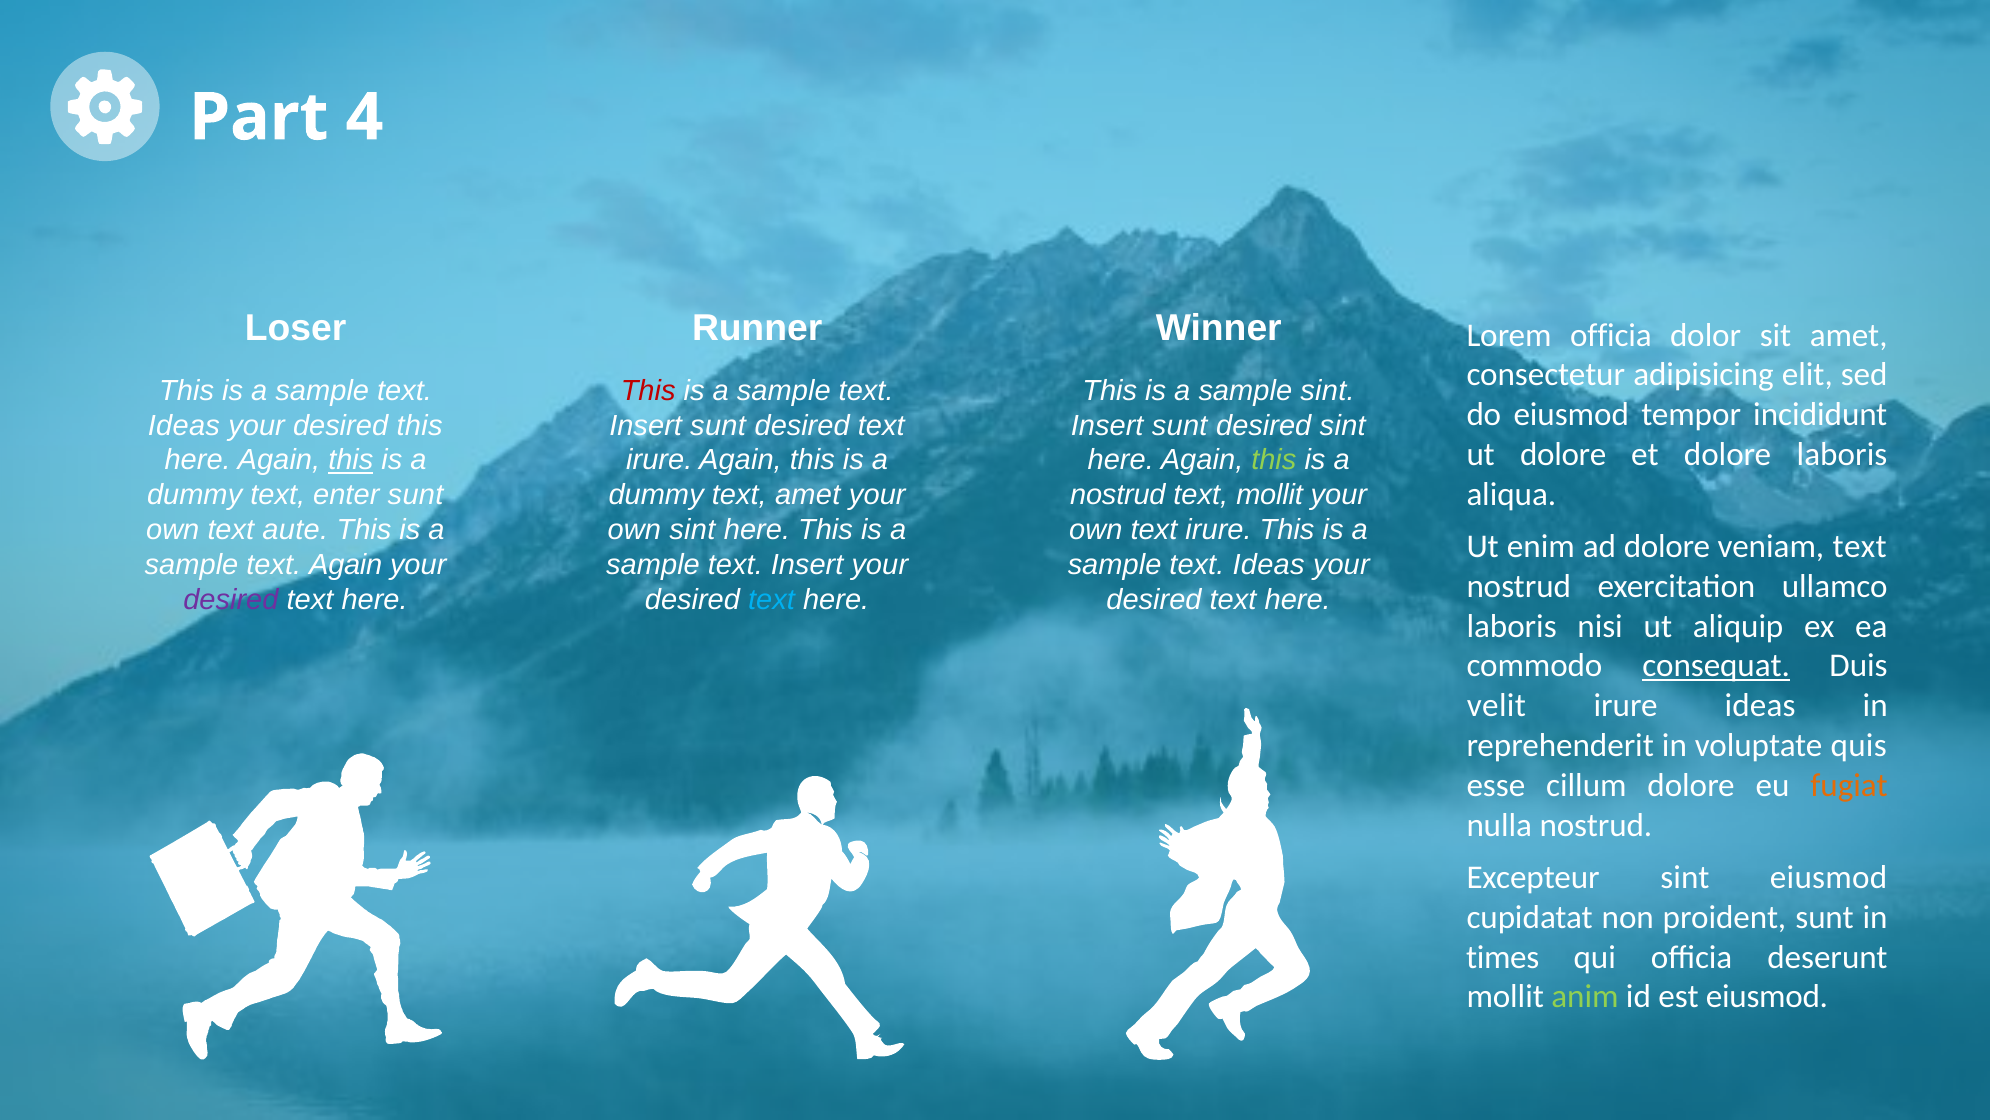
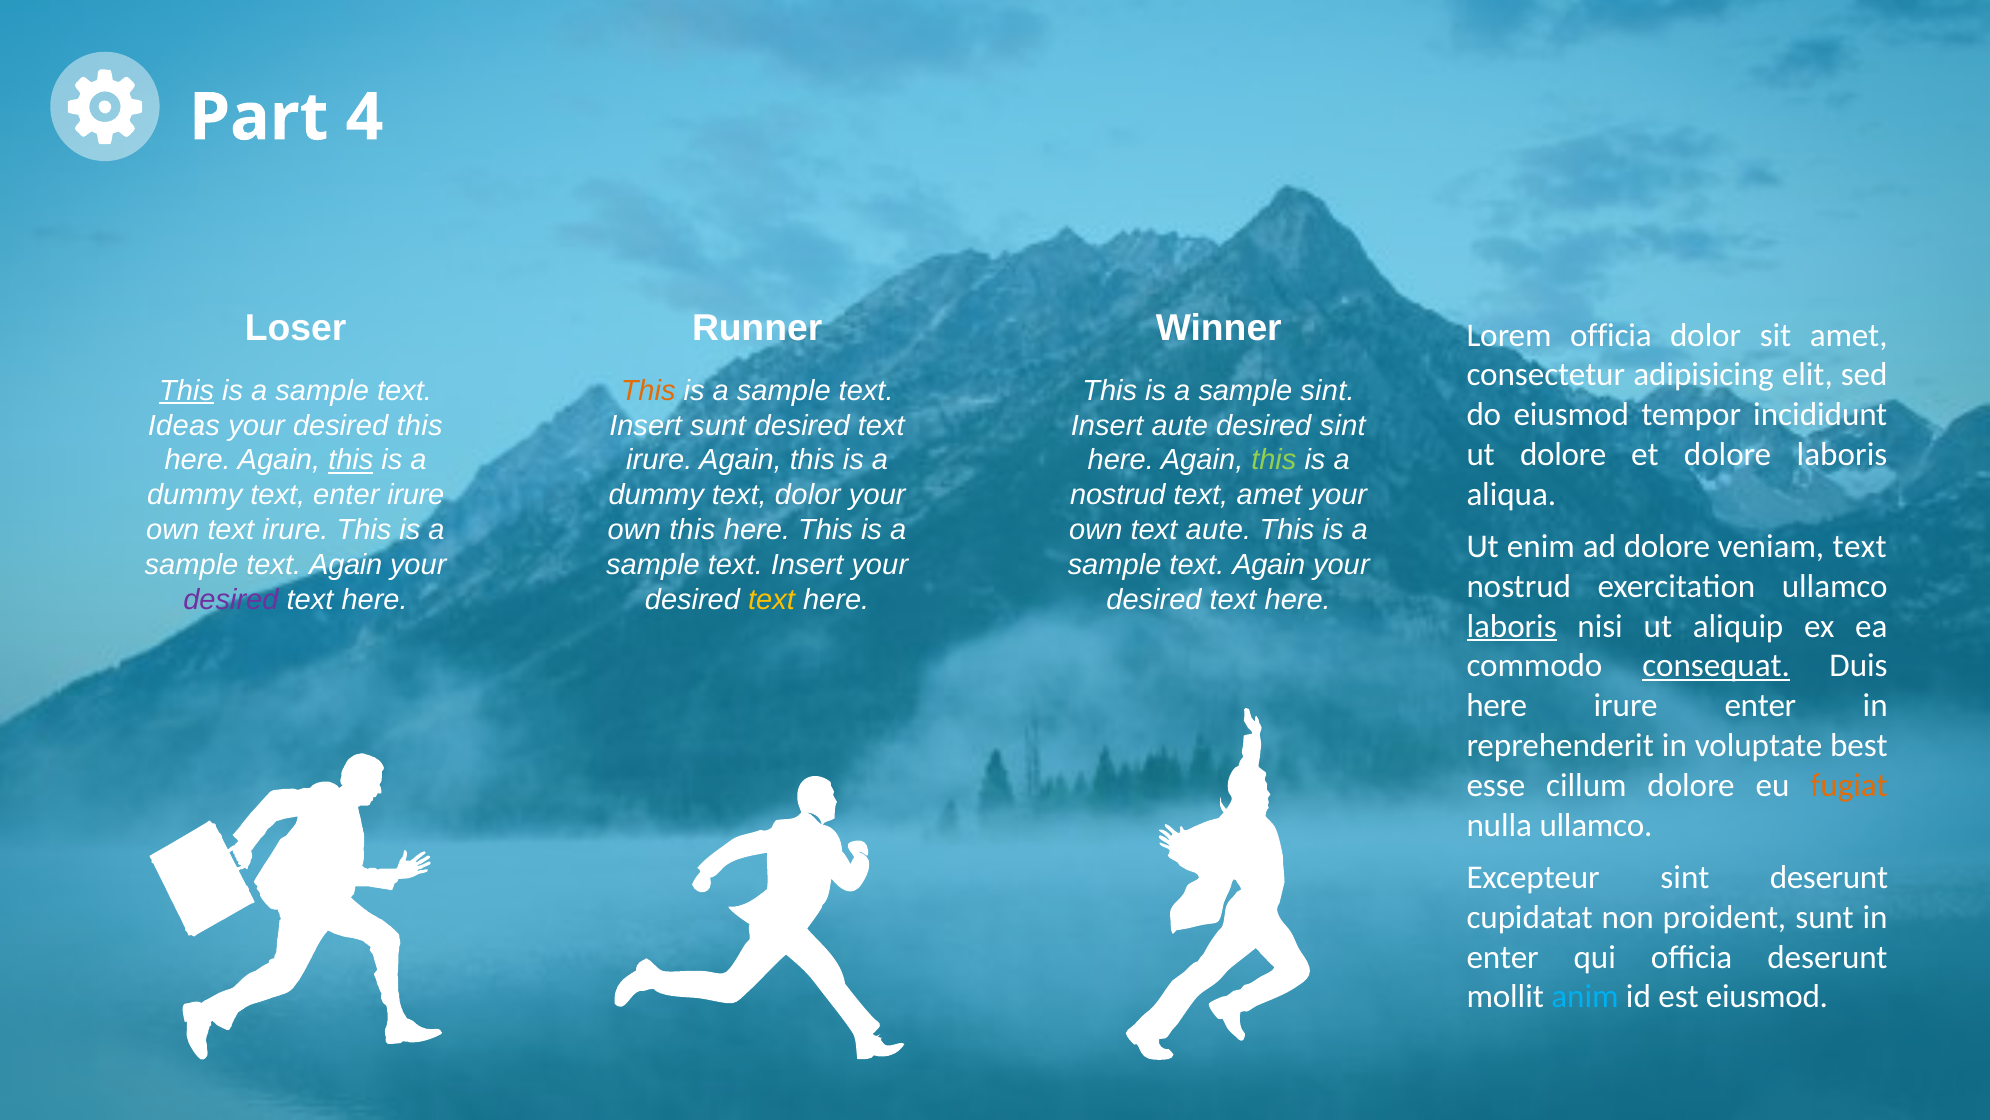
This underline: none -> present (187, 390)
This colour: red -> orange (648, 390)
sunt: sunt -> aute (1180, 425)
enter sunt: sunt -> irure (416, 495)
text amet: amet -> dolor (808, 495)
text mollit: mollit -> amet (1269, 495)
own text aute: aute -> irure (295, 530)
own sint: sint -> this (692, 530)
own text irure: irure -> aute (1218, 530)
Ideas: Ideas -> Again (1269, 565)
text colour: light blue -> yellow (772, 599)
laboris underline: none -> present (1512, 626)
velit: velit -> here (1497, 705)
irure ideas: ideas -> enter (1760, 705)
quis: quis -> best (1859, 745)
nulla nostrud: nostrud -> ullamco (1596, 825)
sint eiusmod: eiusmod -> deserunt (1829, 877)
times: times -> enter (1503, 957)
anim colour: light green -> light blue (1585, 996)
